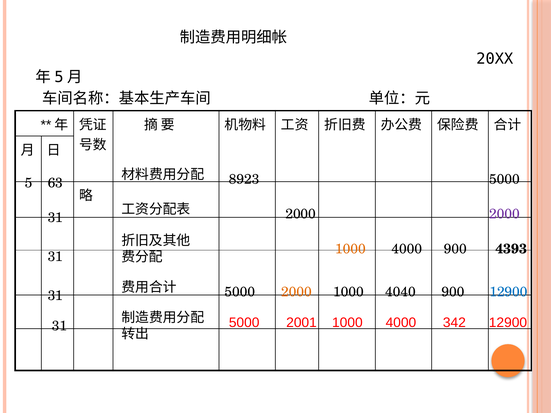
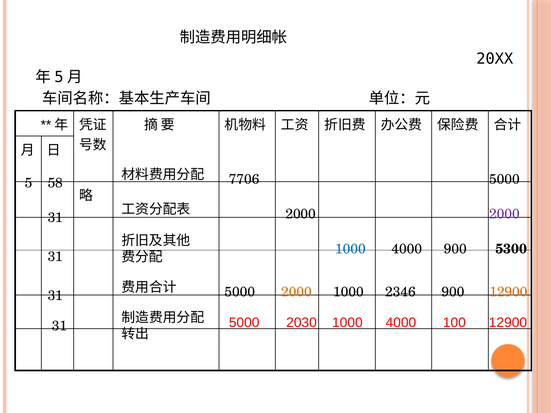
8923: 8923 -> 7706 (244, 180)
63: 63 -> 58 (55, 183)
1000 colour: orange -> blue (351, 249)
4393: 4393 -> 5300 (511, 249)
4040: 4040 -> 2346 (400, 292)
12900 colour: blue -> orange (508, 292)
2001: 2001 -> 2030 (301, 323)
342: 342 -> 100 (454, 323)
